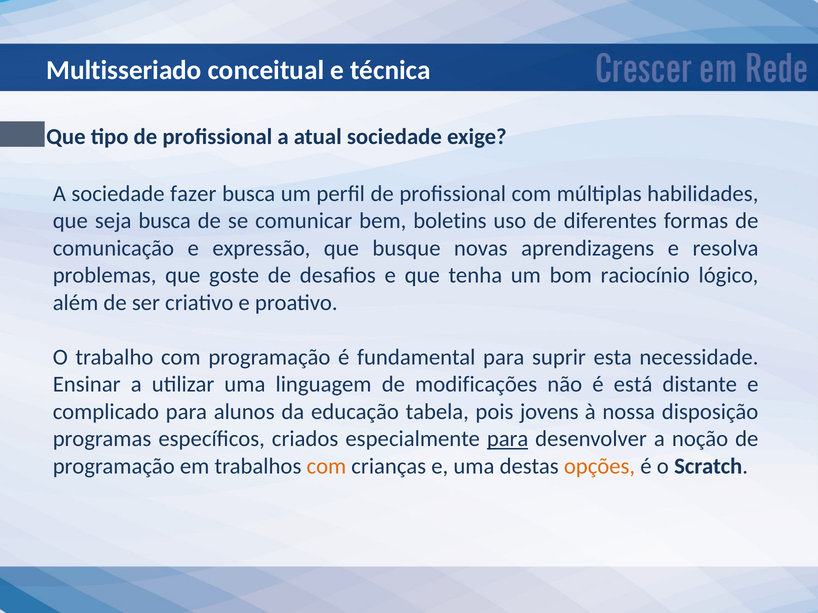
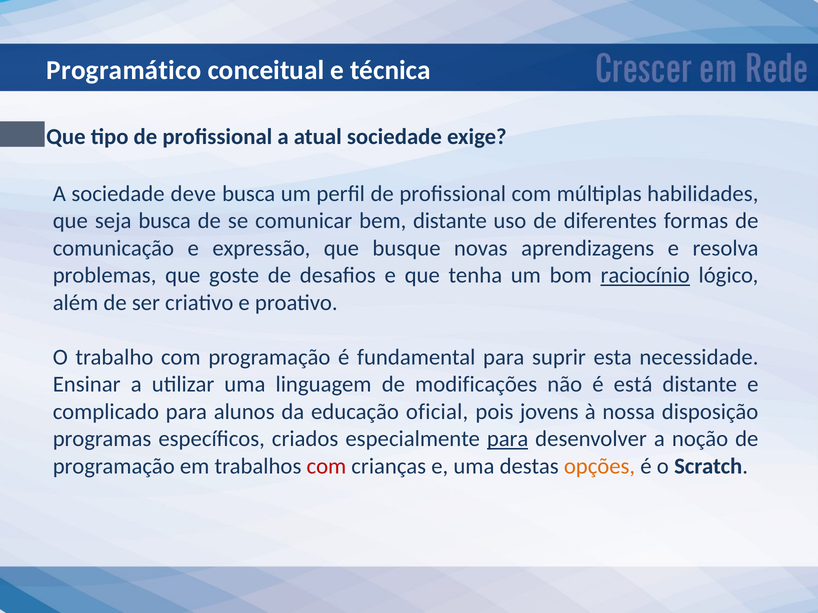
Multisseriado: Multisseriado -> Programático (124, 70)
fazer: fazer -> deve (193, 194)
bem boletins: boletins -> distante (450, 221)
raciocínio underline: none -> present (645, 276)
tabela: tabela -> oficial (437, 412)
com colour: orange -> red (326, 467)
